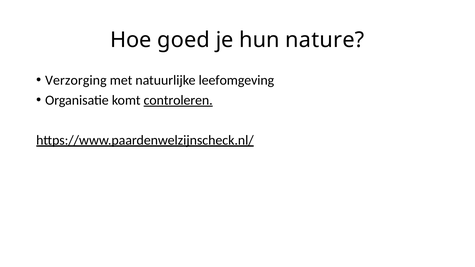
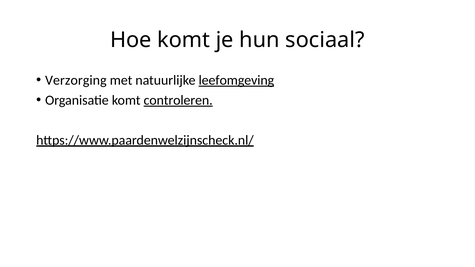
Hoe goed: goed -> komt (184, 40)
nature: nature -> sociaal (325, 40)
leefomgeving underline: none -> present (236, 80)
